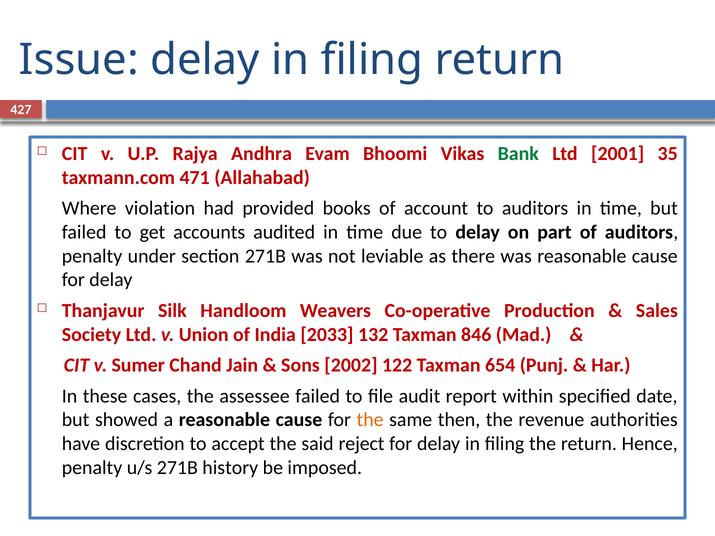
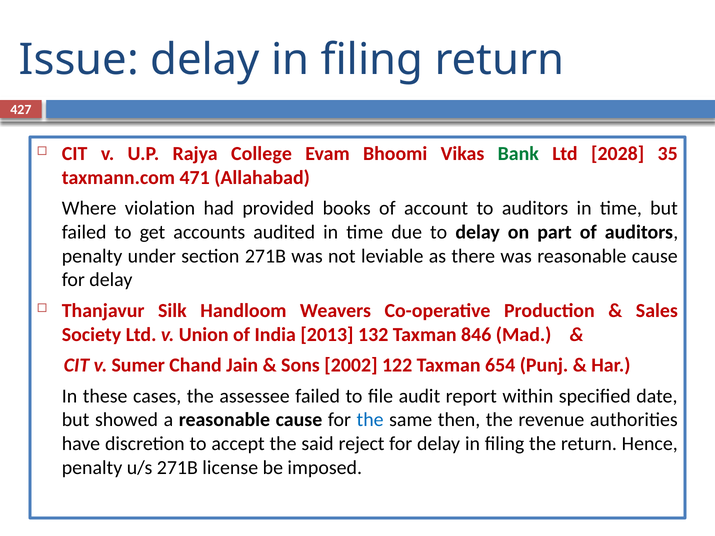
Andhra: Andhra -> College (261, 154)
2001: 2001 -> 2028 (618, 154)
2033: 2033 -> 2013 (327, 335)
the colour: orange -> blue (370, 420)
history: history -> license (230, 468)
